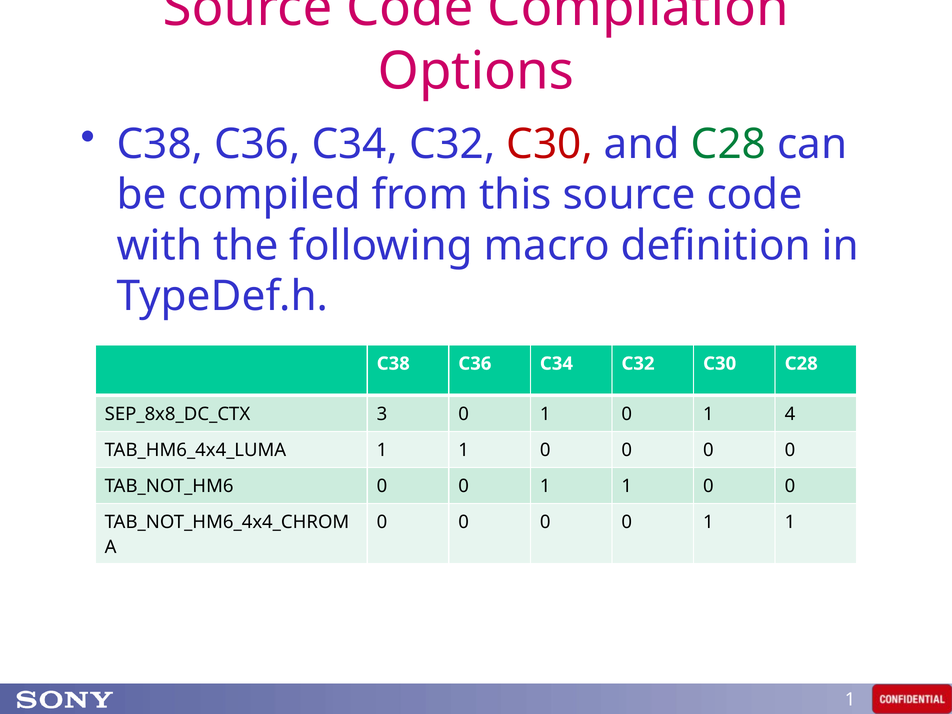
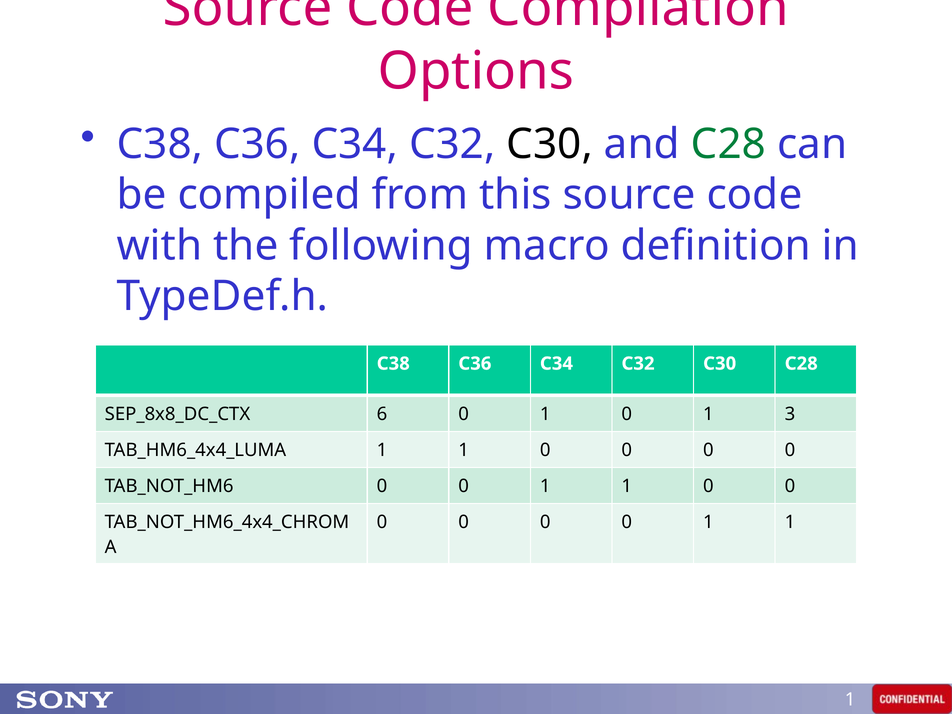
C30 colour: red -> black (550, 144)
3: 3 -> 6 (382, 414)
4: 4 -> 3 (790, 414)
